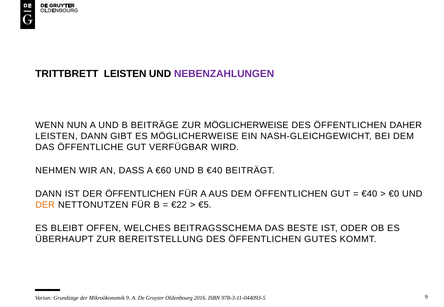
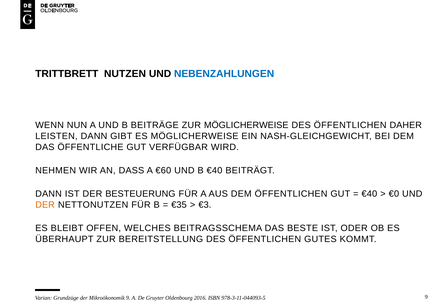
TRITTBRETT LEISTEN: LEISTEN -> NUTZEN (125, 74)
NEBENZAHLUNGEN colour: purple -> blue (224, 74)
DER ÖFFENTLICHEN: ÖFFENTLICHEN -> BESTEUERUNG (140, 194)
€22: €22 -> €35 (179, 205)
€5: €5 -> €3 (205, 205)
